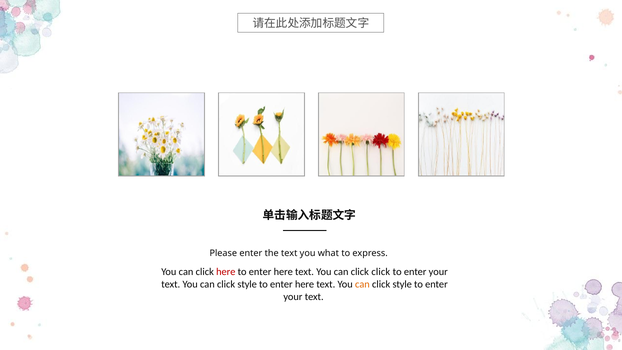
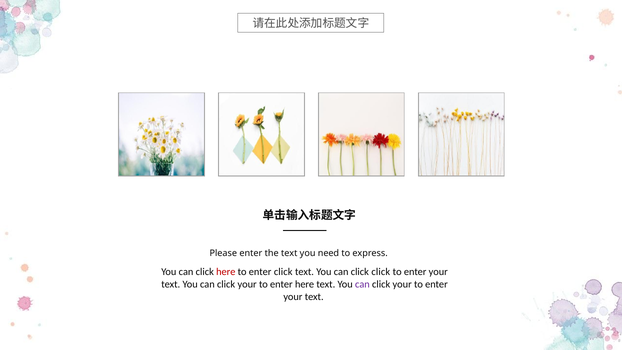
what: what -> need (328, 253)
here: here -> click (283, 272)
style: style -> your (247, 284)
can colour: orange -> purple (362, 284)
style: style -> your (402, 284)
